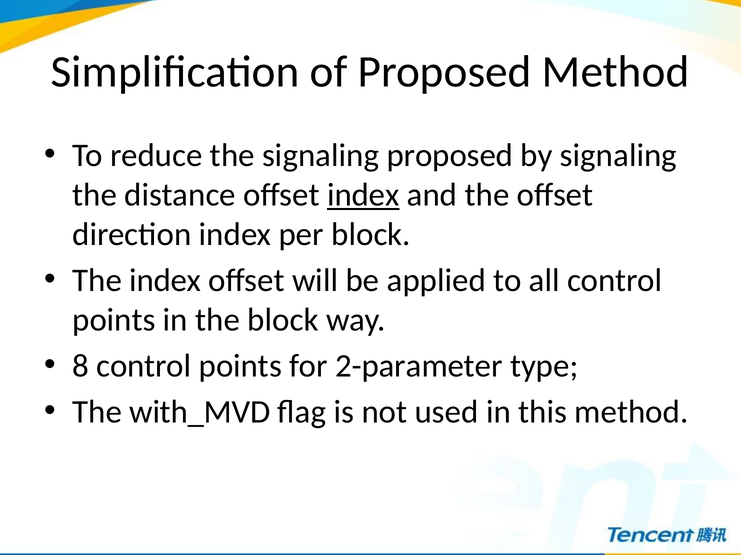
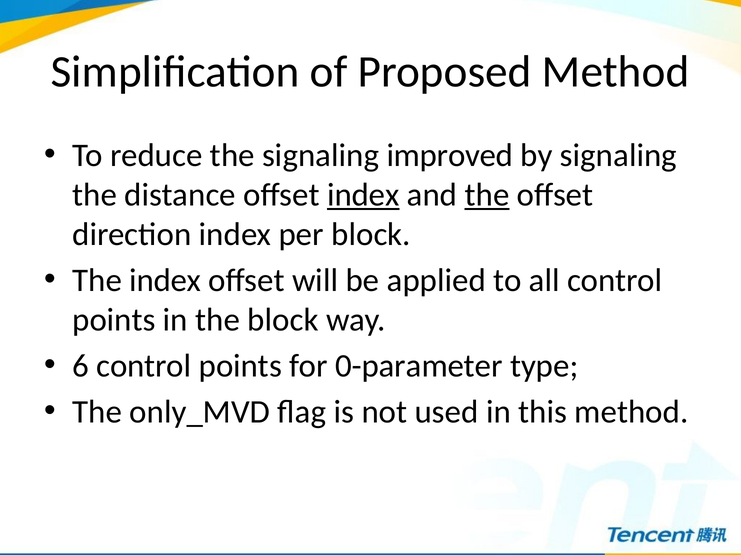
signaling proposed: proposed -> improved (450, 155)
the underline: none -> present (487, 195)
8: 8 -> 6 (81, 366)
2-parameter: 2-parameter -> 0-parameter (419, 366)
with_MVD: with_MVD -> only_MVD (200, 412)
